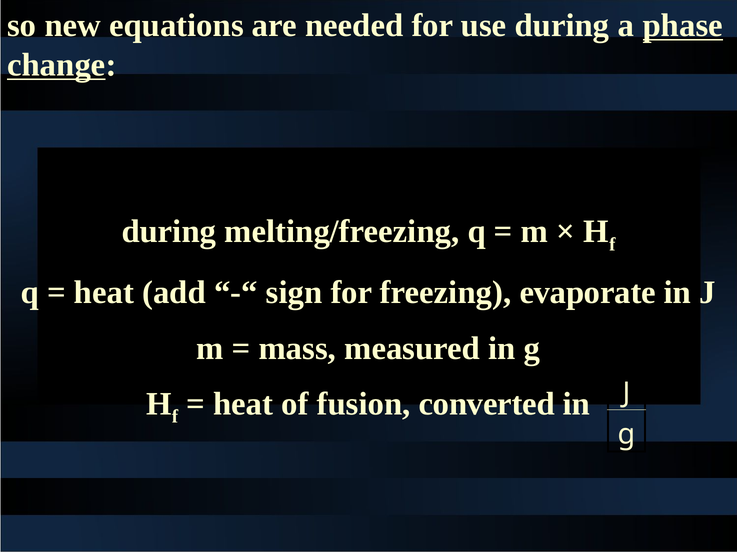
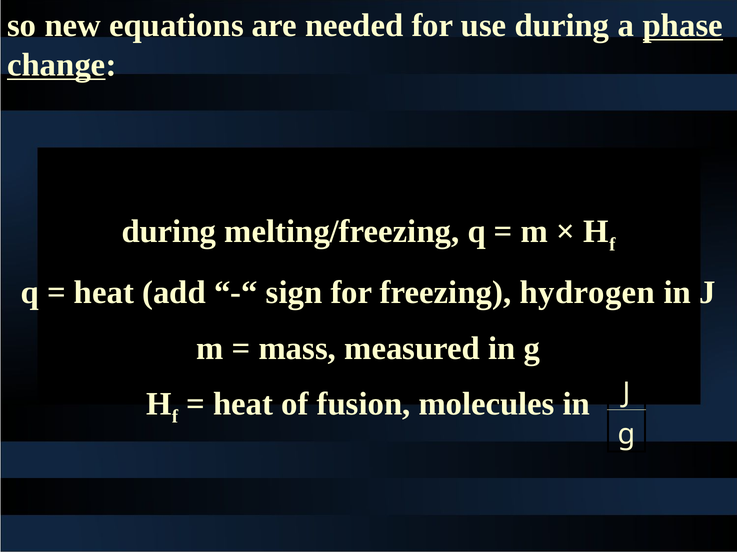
evaporate: evaporate -> hydrogen (587, 293)
converted: converted -> molecules (487, 404)
